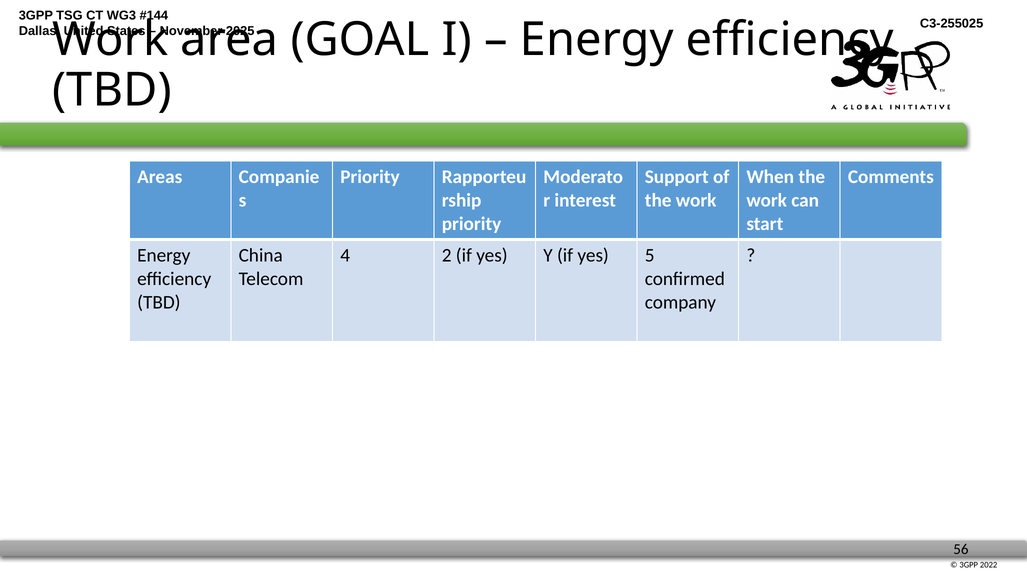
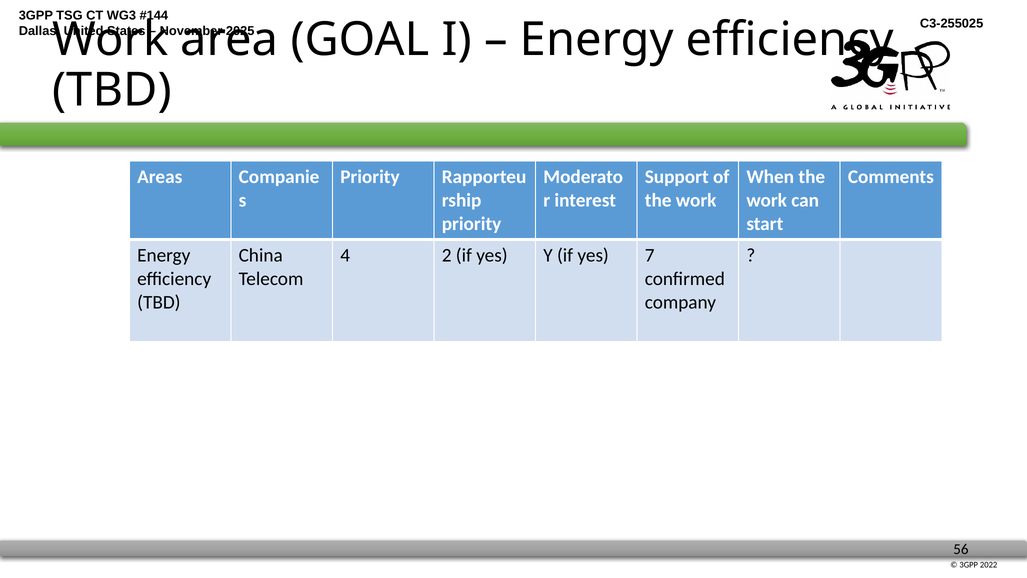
5: 5 -> 7 (650, 255)
